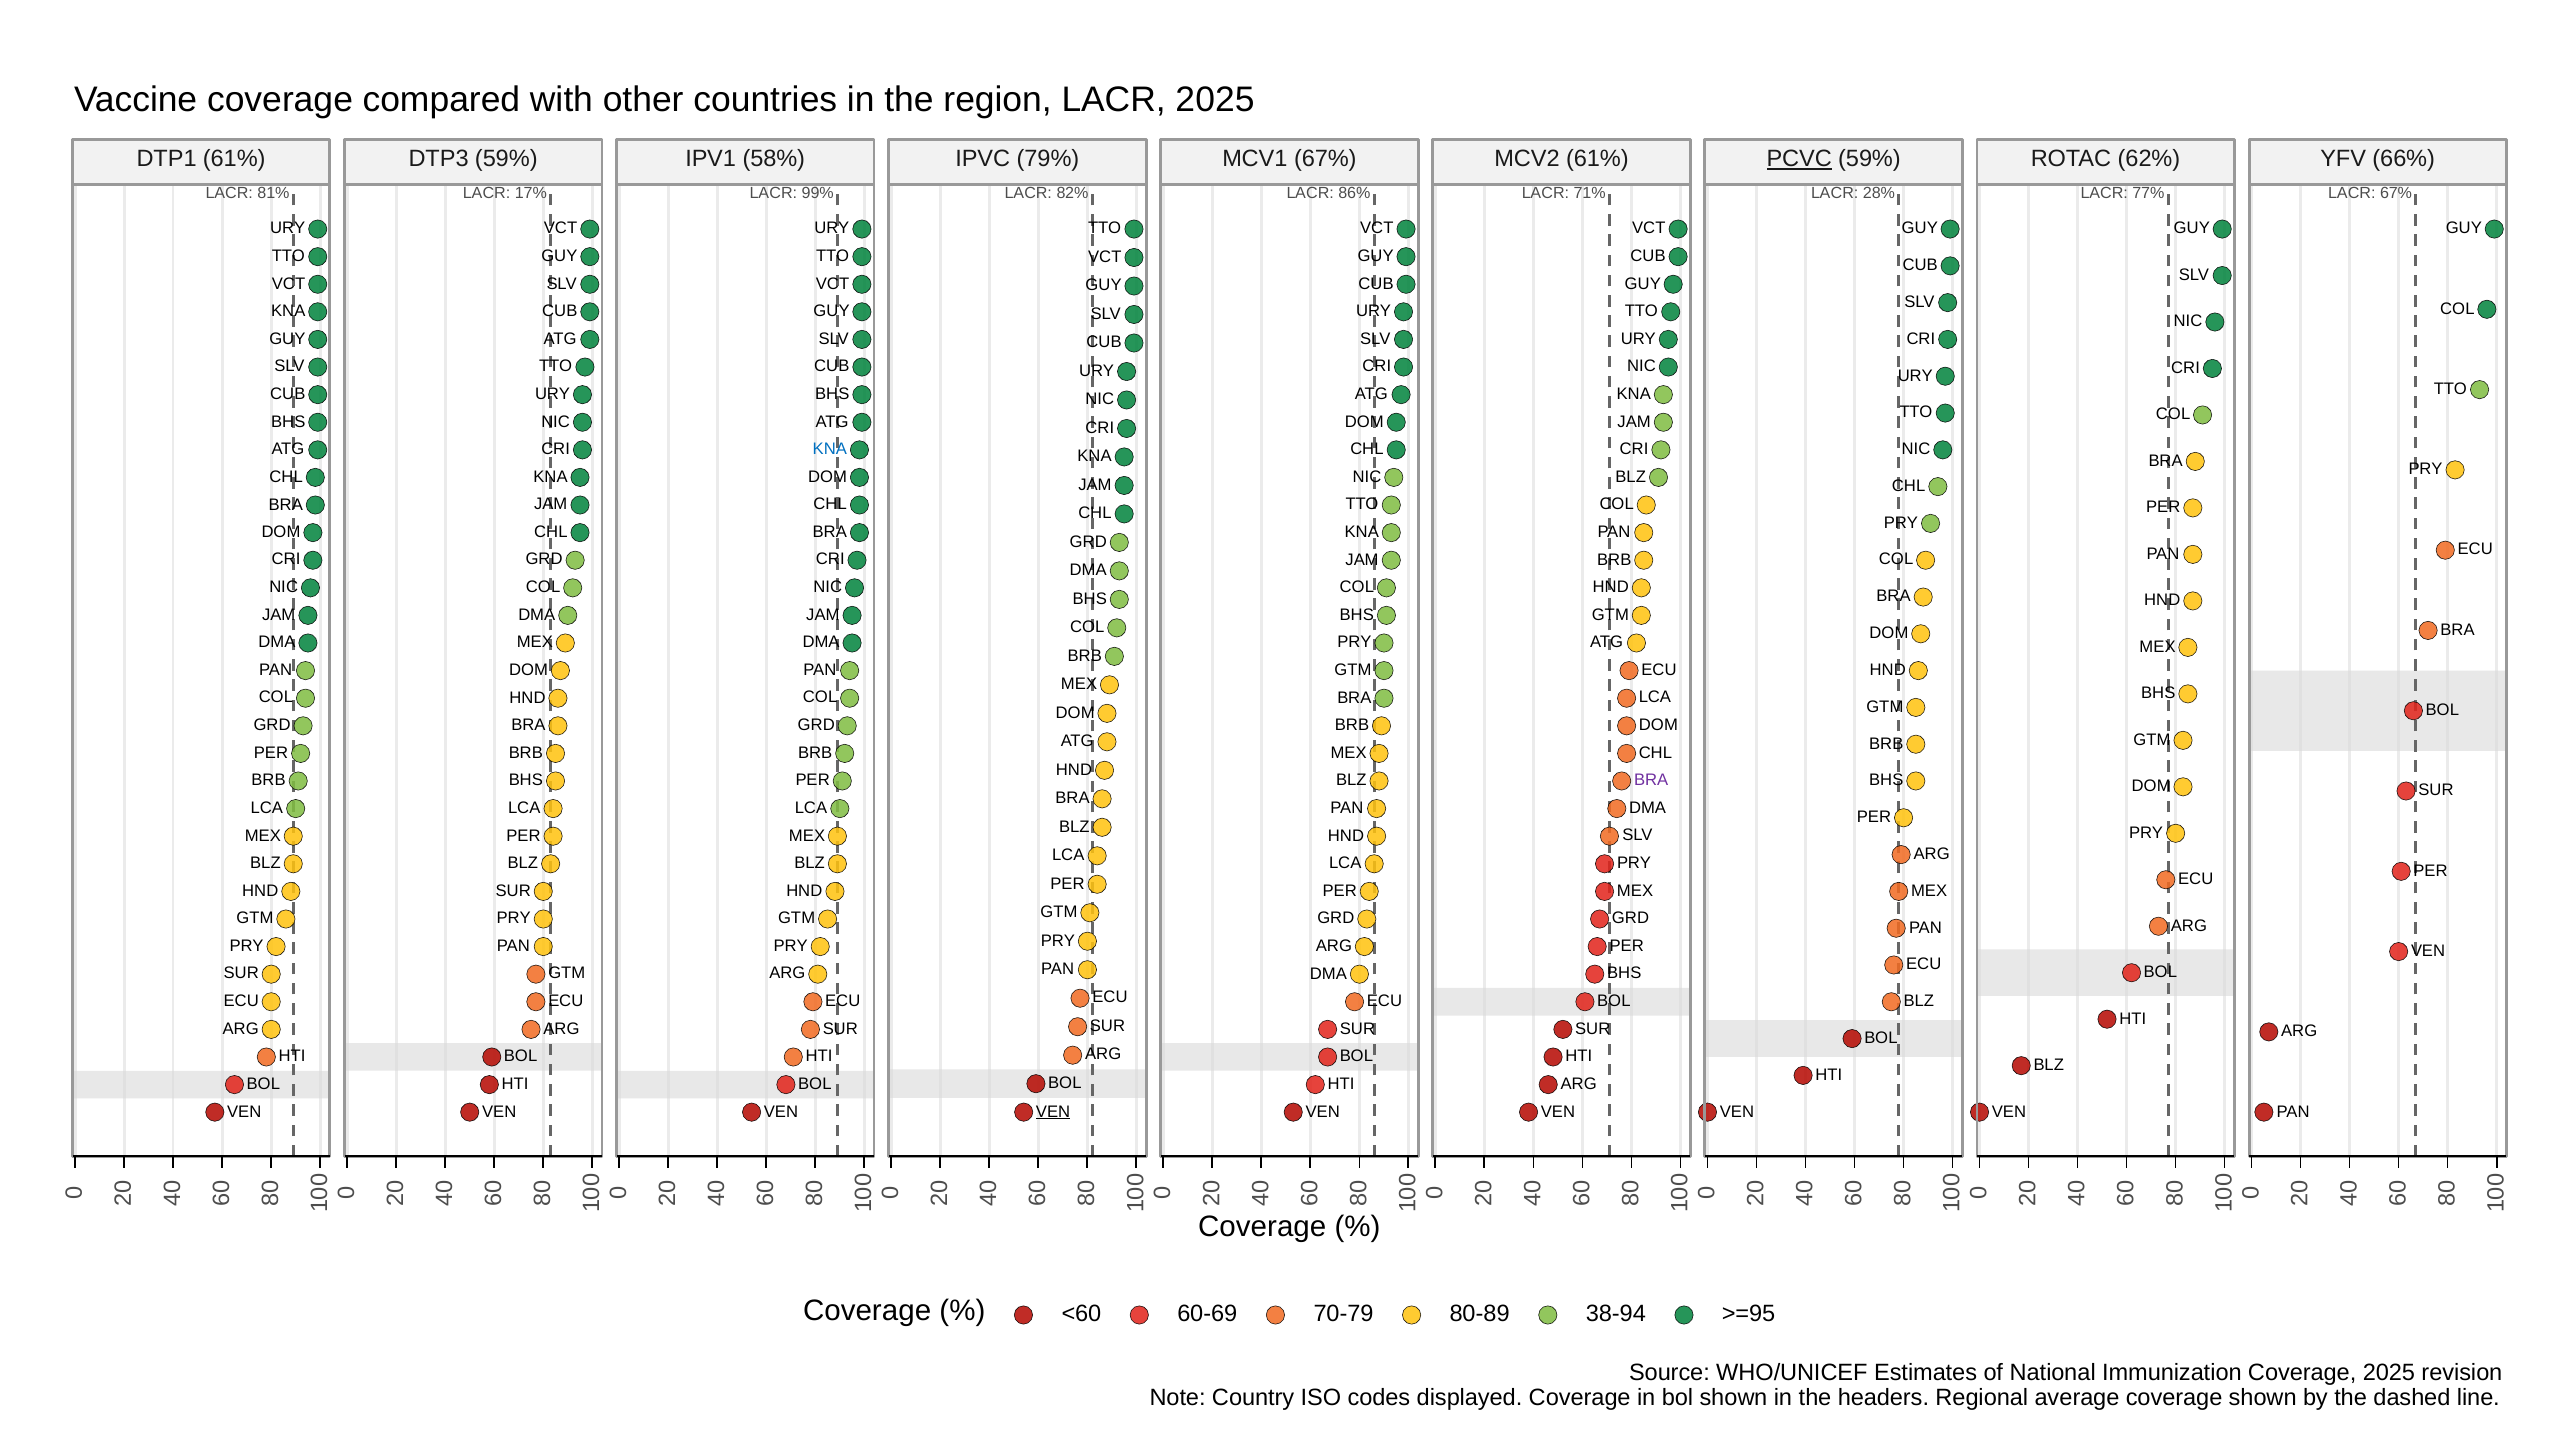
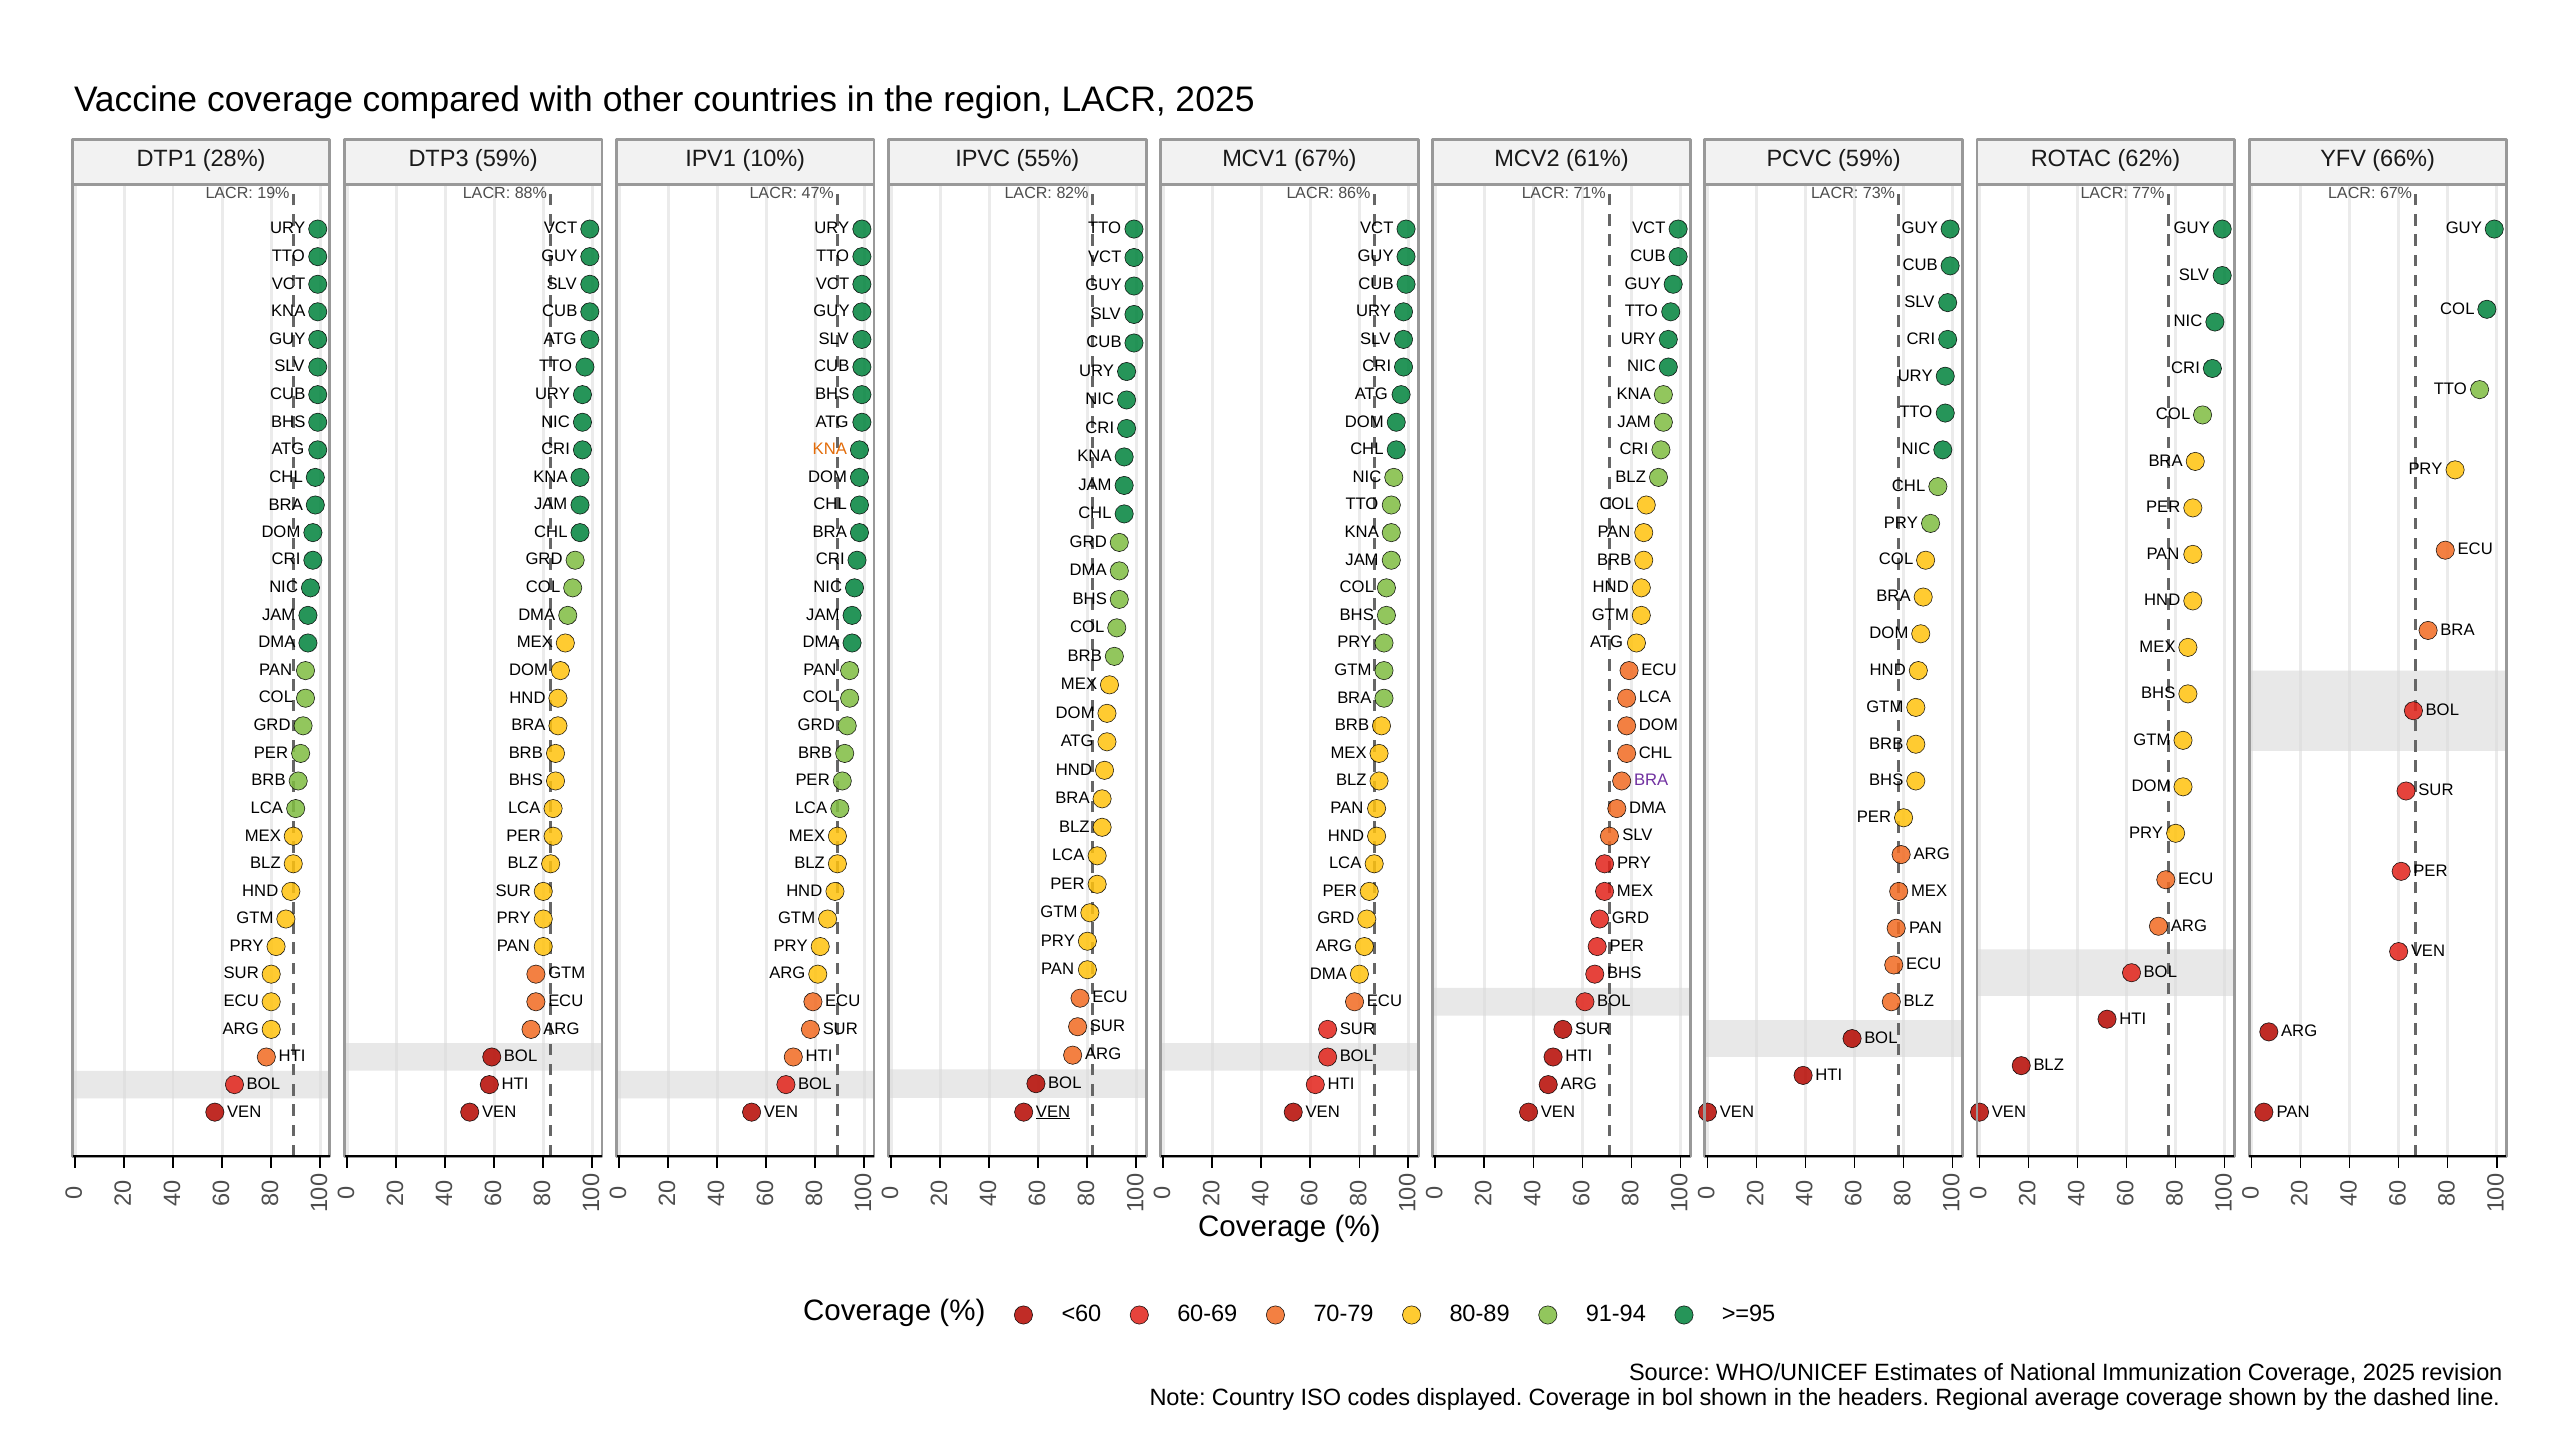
DTP1 61%: 61% -> 28% (234, 159)
58%: 58% -> 10% (774, 159)
79%: 79% -> 55% (1048, 159)
PCVC underline: present -> none (1799, 159)
81%: 81% -> 19% (274, 193)
17%: 17% -> 88% (531, 193)
99%: 99% -> 47% (818, 193)
28%: 28% -> 73% (1879, 193)
KNA colour: blue -> orange (830, 449)
38-94: 38-94 -> 91-94 (1616, 1314)
